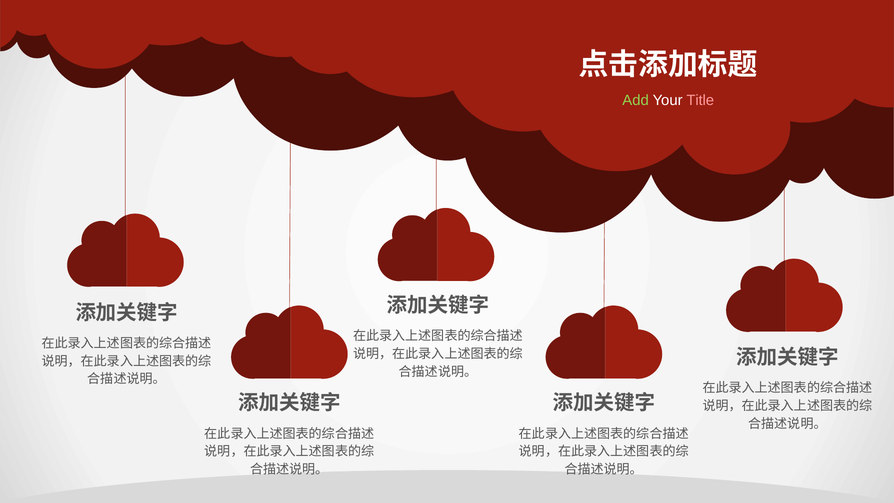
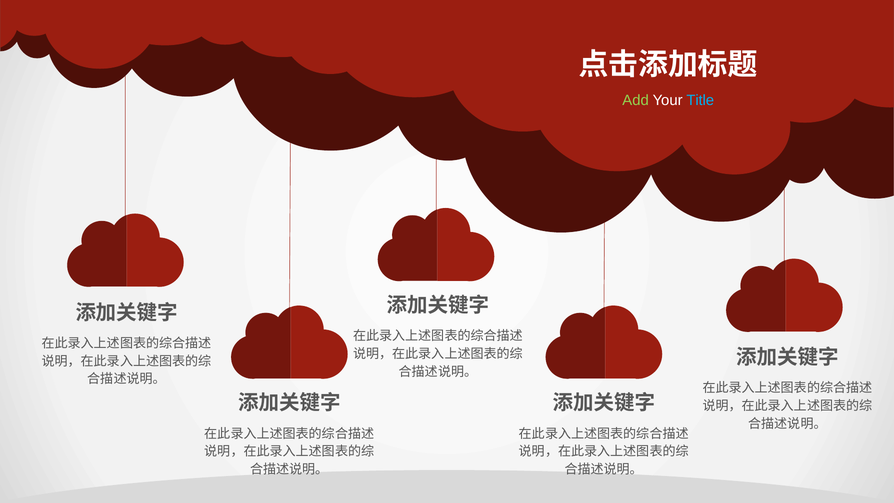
Title colour: pink -> light blue (700, 100)
